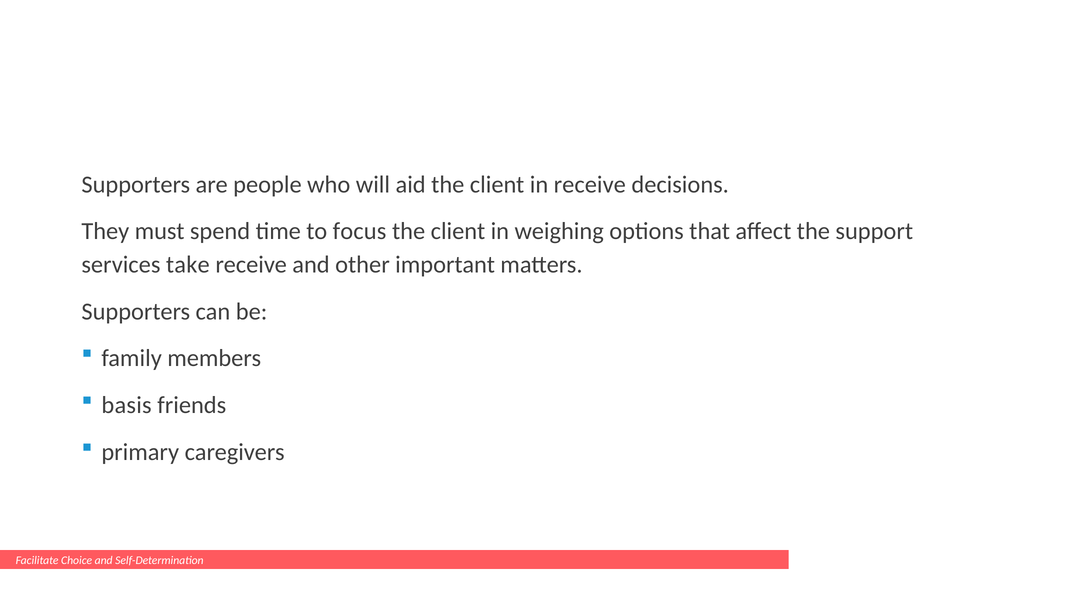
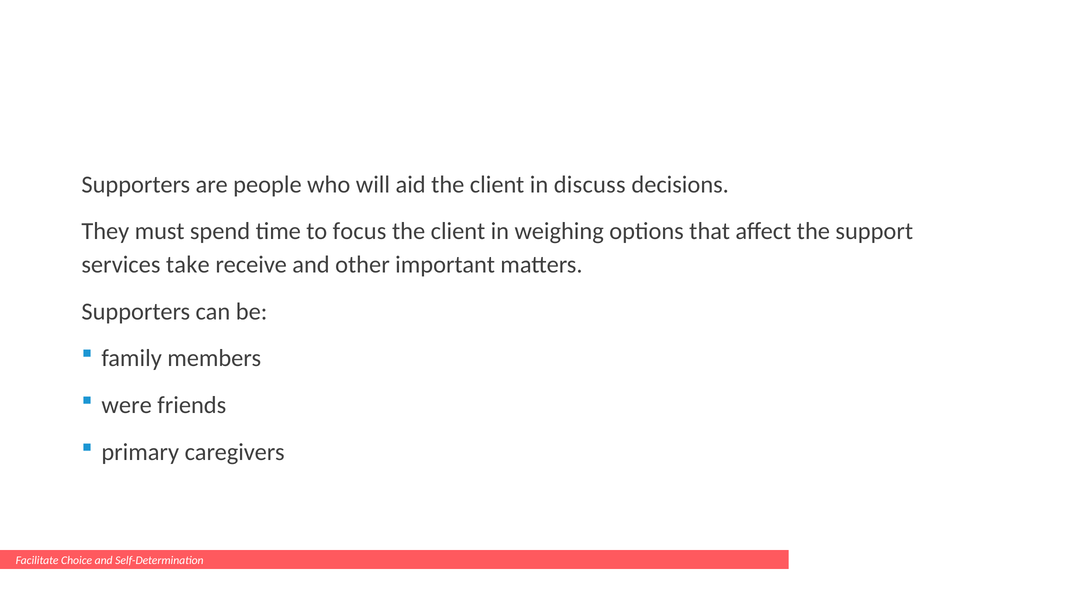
in receive: receive -> discuss (590, 184)
basis: basis -> were (127, 405)
